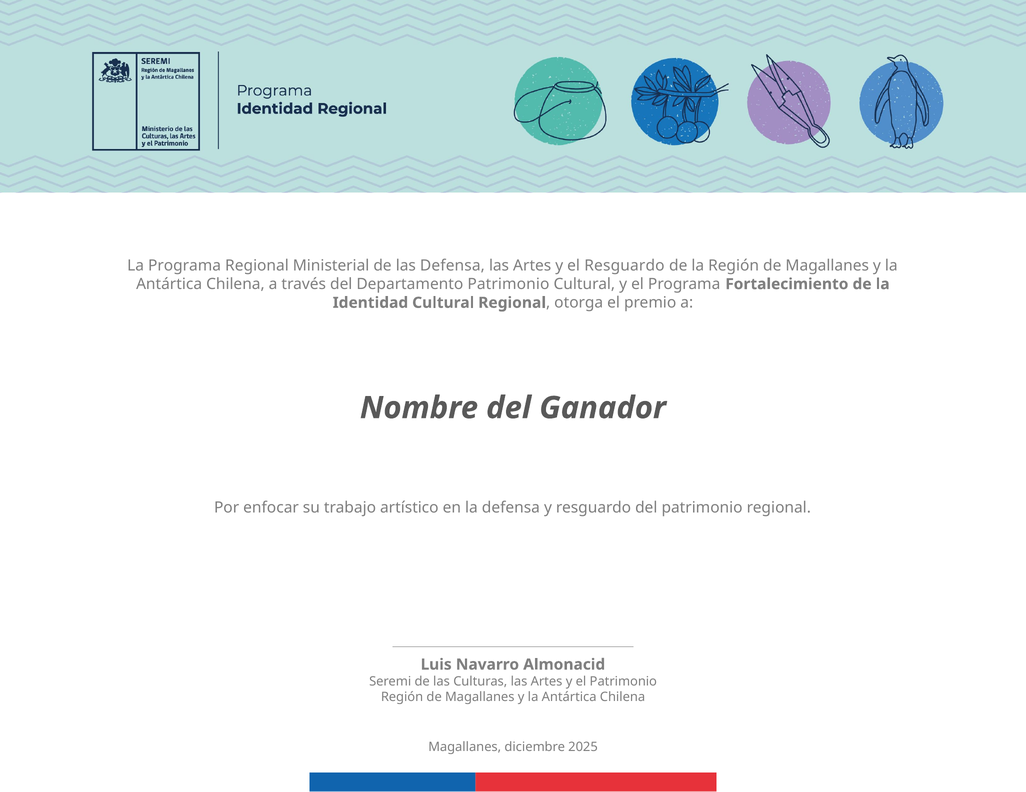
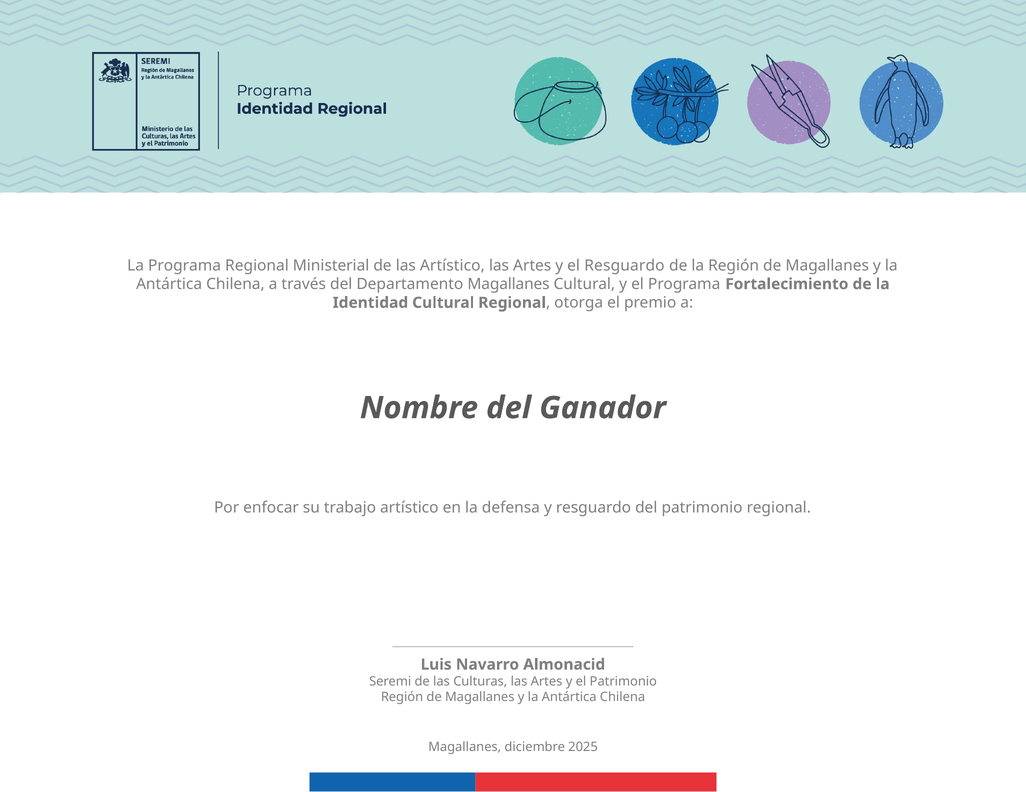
las Defensa: Defensa -> Artístico (452, 266)
Departamento Patrimonio: Patrimonio -> Magallanes (509, 284)
